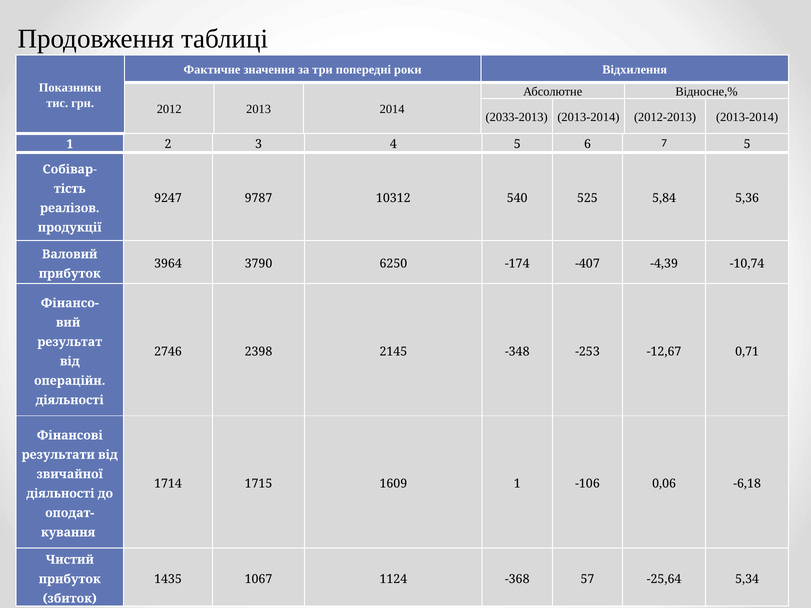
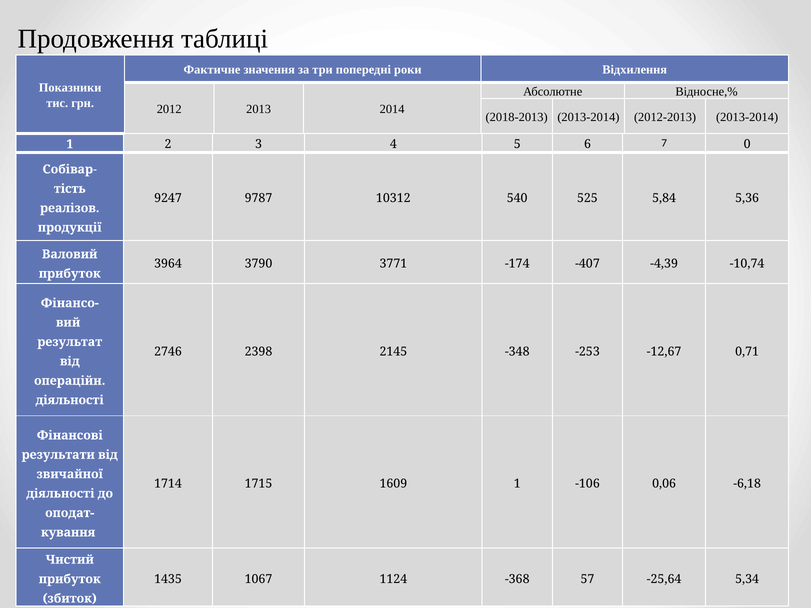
2033-2013: 2033-2013 -> 2018-2013 (517, 117)
7 5: 5 -> 0 (747, 144)
6250: 6250 -> 3771 (393, 264)
